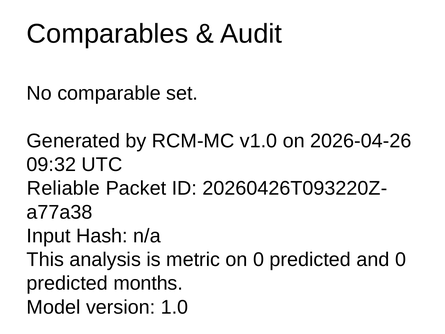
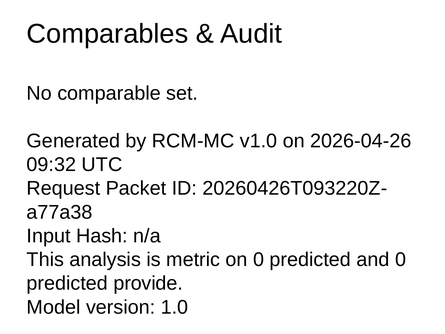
Reliable: Reliable -> Request (63, 188)
months: months -> provide (148, 283)
